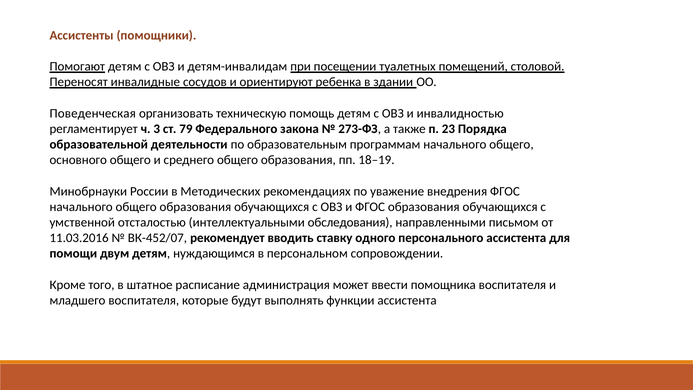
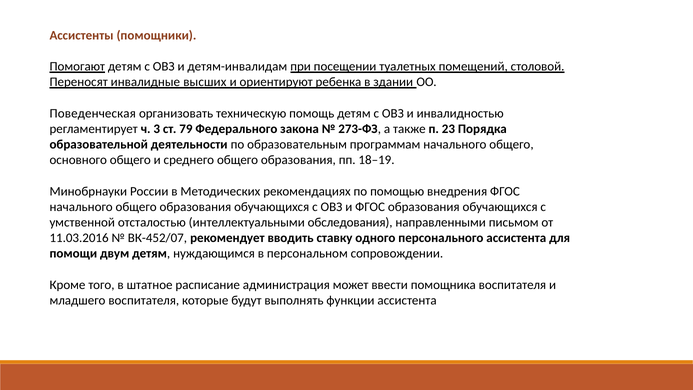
сосудов: сосудов -> высших (205, 82)
уважение: уважение -> помощью (397, 191)
